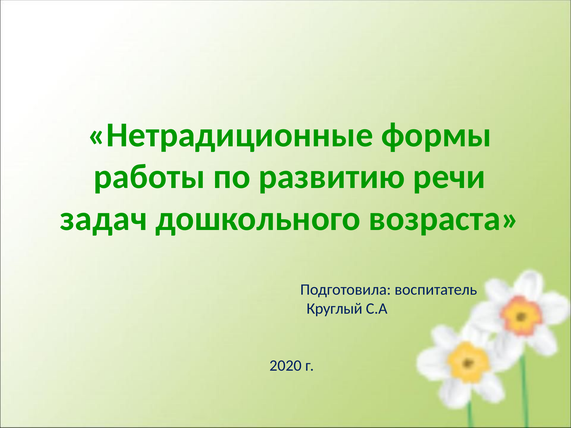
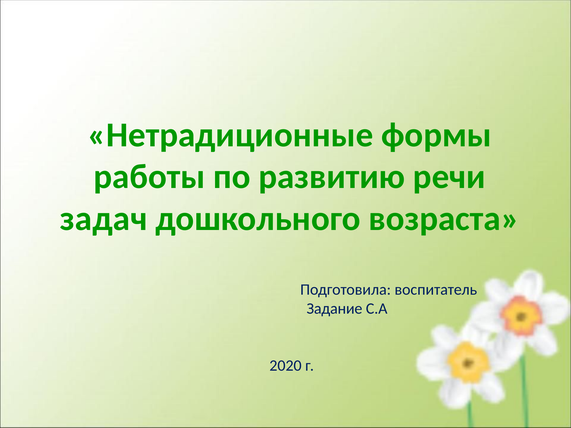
Круглый: Круглый -> Задание (334, 309)
